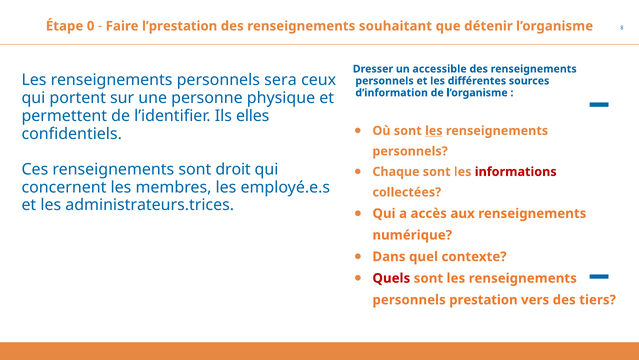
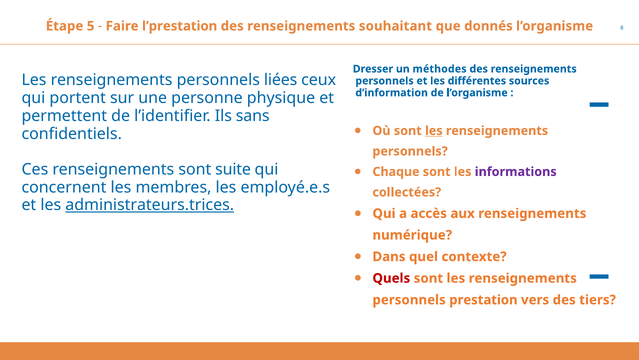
0: 0 -> 5 (91, 26)
détenir: détenir -> donnés (488, 26)
accessible: accessible -> méthodes (440, 69)
sera: sera -> liées (281, 80)
elles: elles -> sans (253, 116)
droit: droit -> suite (233, 169)
informations colour: red -> purple (516, 172)
administrateurs.trices underline: none -> present (150, 205)
